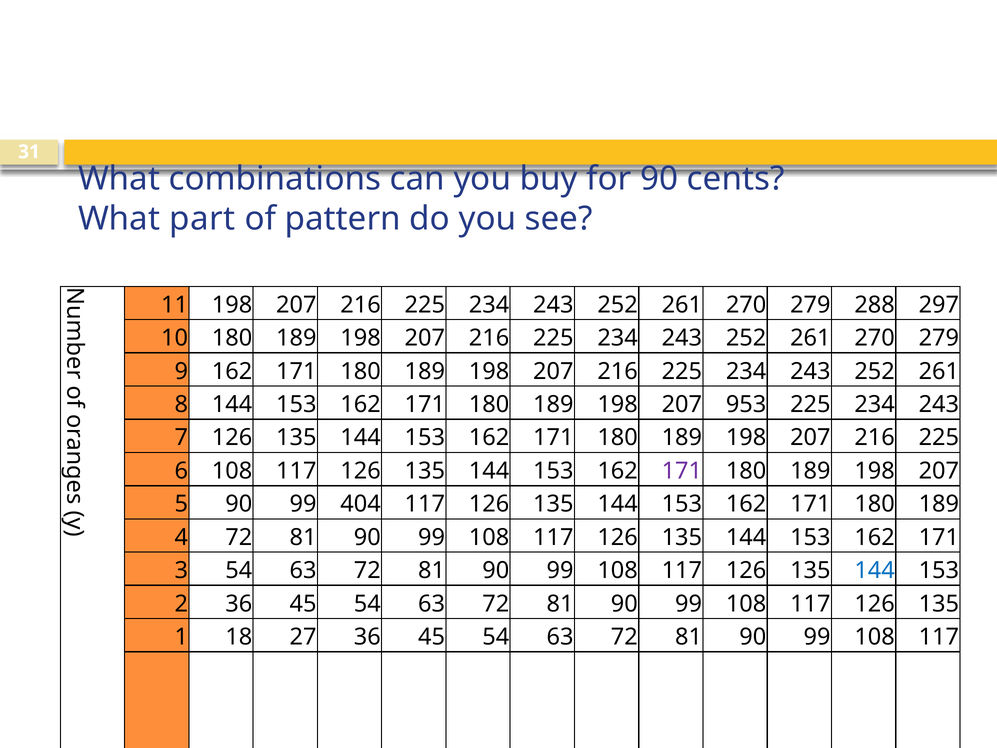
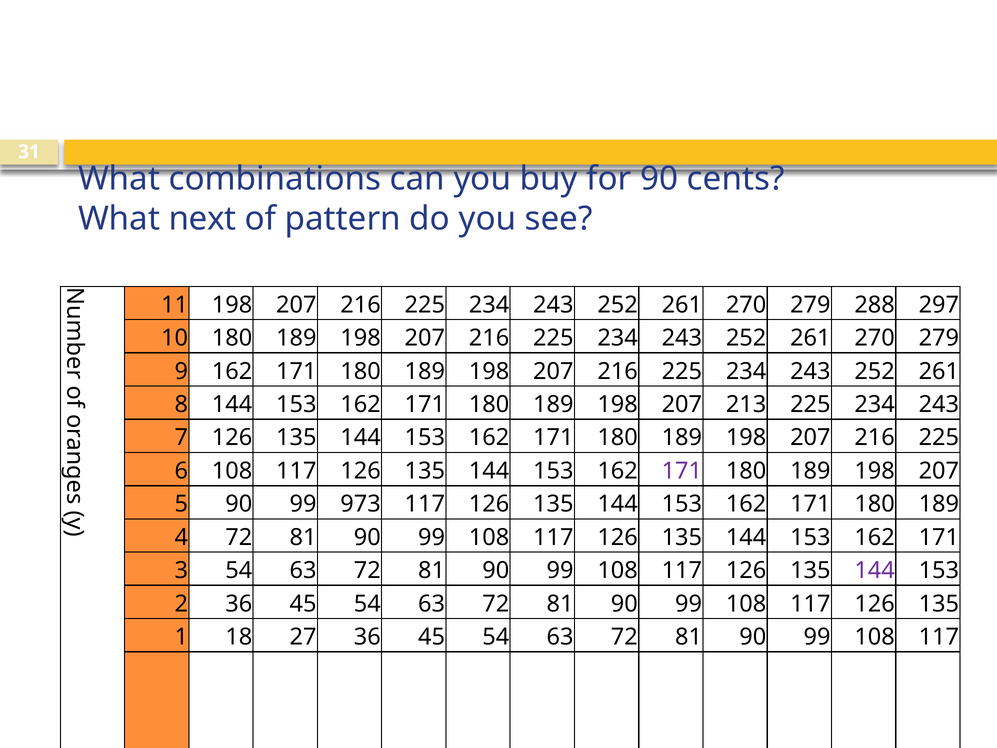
part: part -> next (203, 219)
953: 953 -> 213 (746, 404)
404: 404 -> 973 (361, 504)
144 colour: blue -> purple (875, 570)
